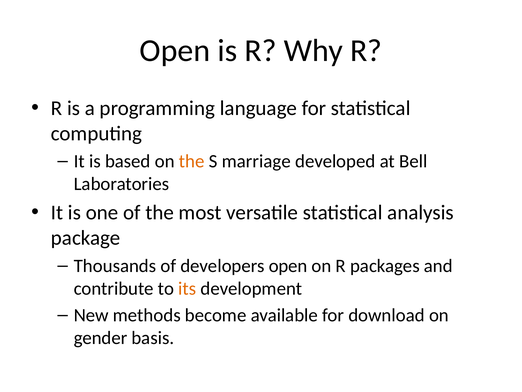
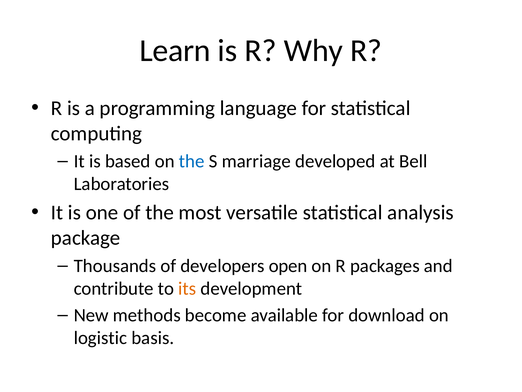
Open: Open -> Learn (175, 51)
the colour: orange -> blue (192, 161)
gender: gender -> logistic (100, 337)
